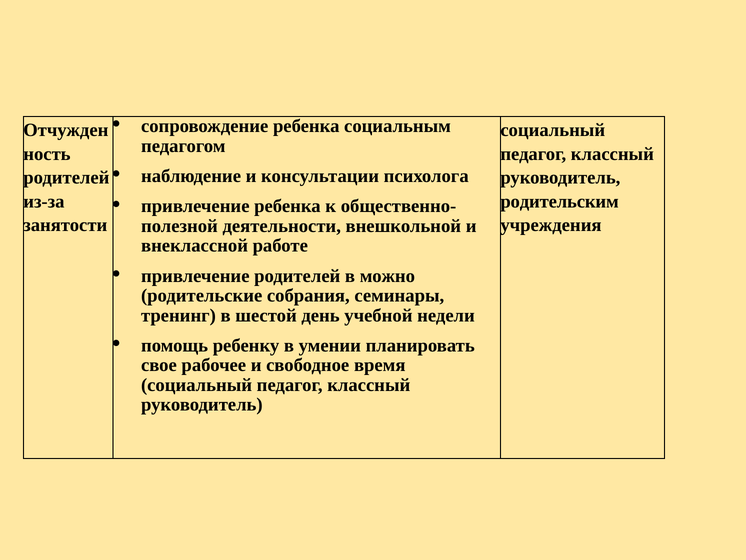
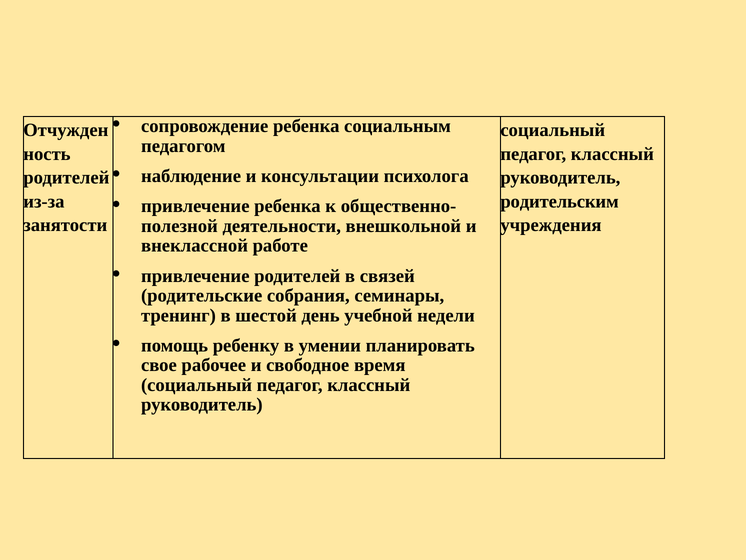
можно: можно -> связей (387, 276)
